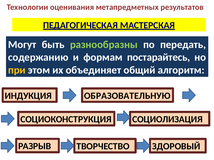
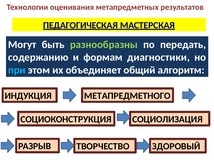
постарайтесь: постарайтесь -> диагностики (158, 57)
при colour: yellow -> light blue (17, 70)
ОБРАЗОВАТЕЛЬНУЮ: ОБРАЗОВАТЕЛЬНУЮ -> МЕТАПРЕДМЕТНОГО (127, 96)
